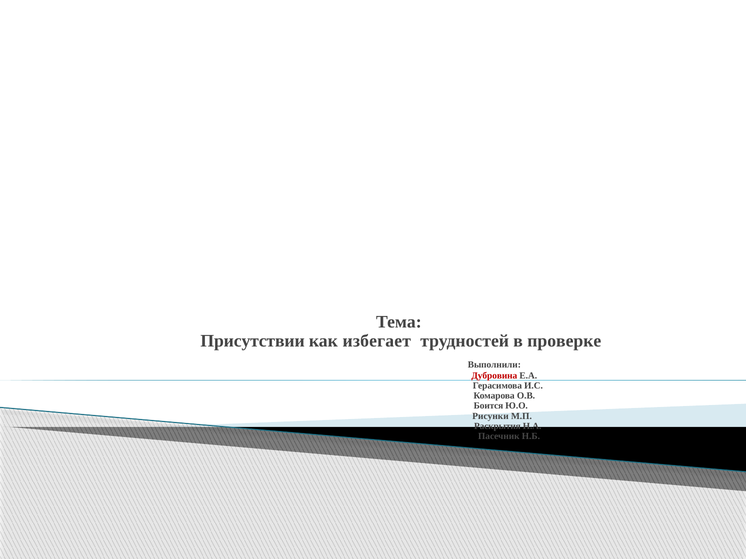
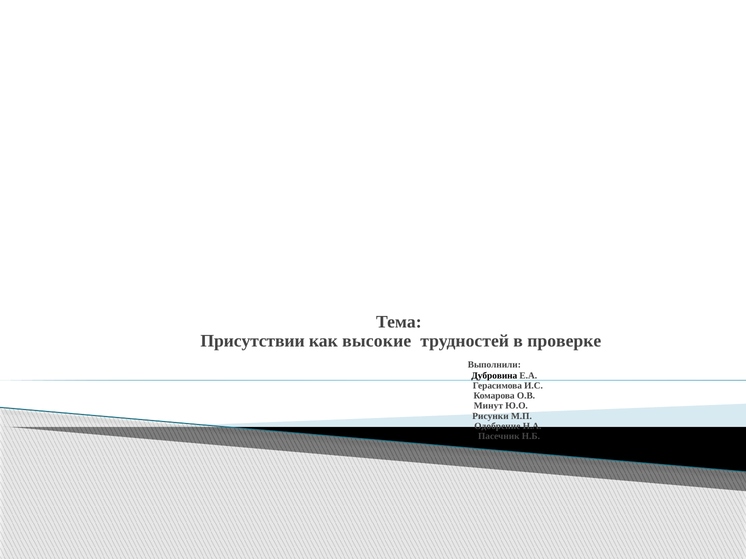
избегает: избегает -> высокие (377, 341)
Дубровина colour: red -> black (494, 376)
Боится: Боится -> Минут (488, 406)
Раскрытия: Раскрытия -> Одобрение (497, 426)
